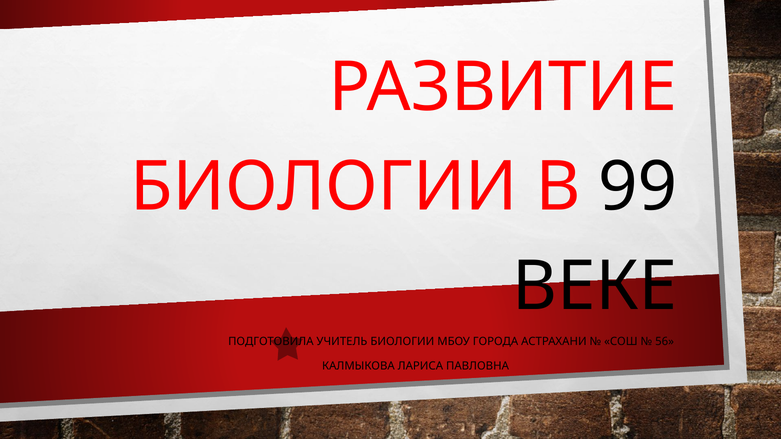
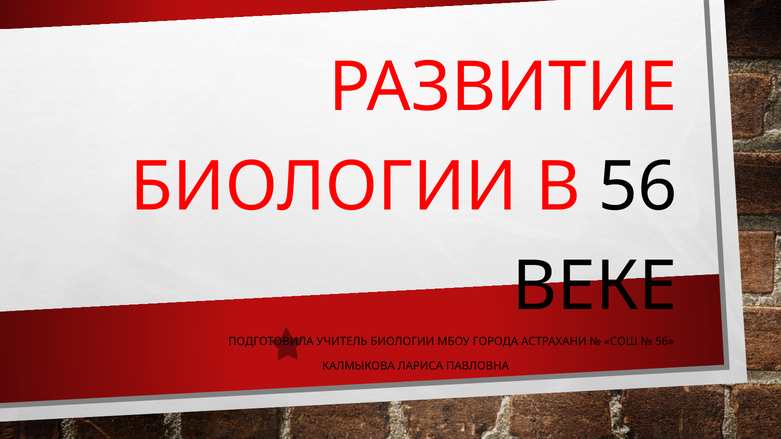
В 99: 99 -> 56 (638, 187)
